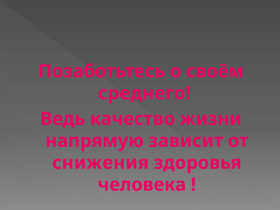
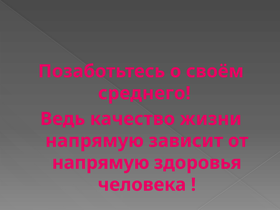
снижения: снижения -> напрямую (101, 163)
